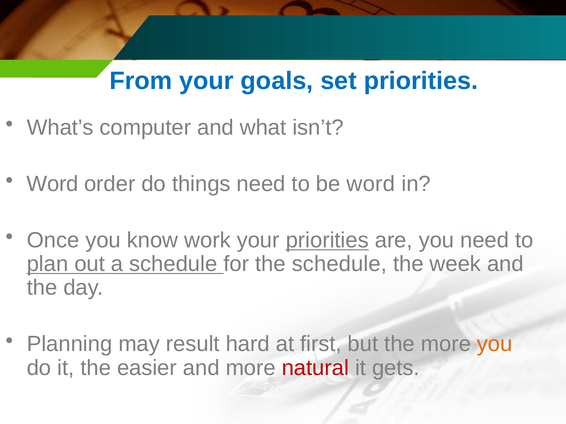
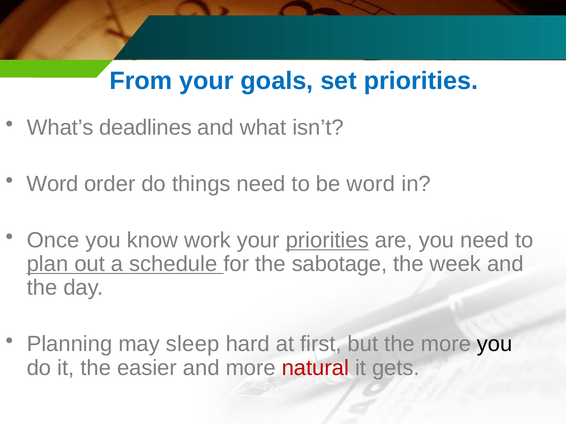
computer: computer -> deadlines (145, 128)
the schedule: schedule -> sabotage (339, 264)
result: result -> sleep (193, 344)
you colour: orange -> black (495, 344)
